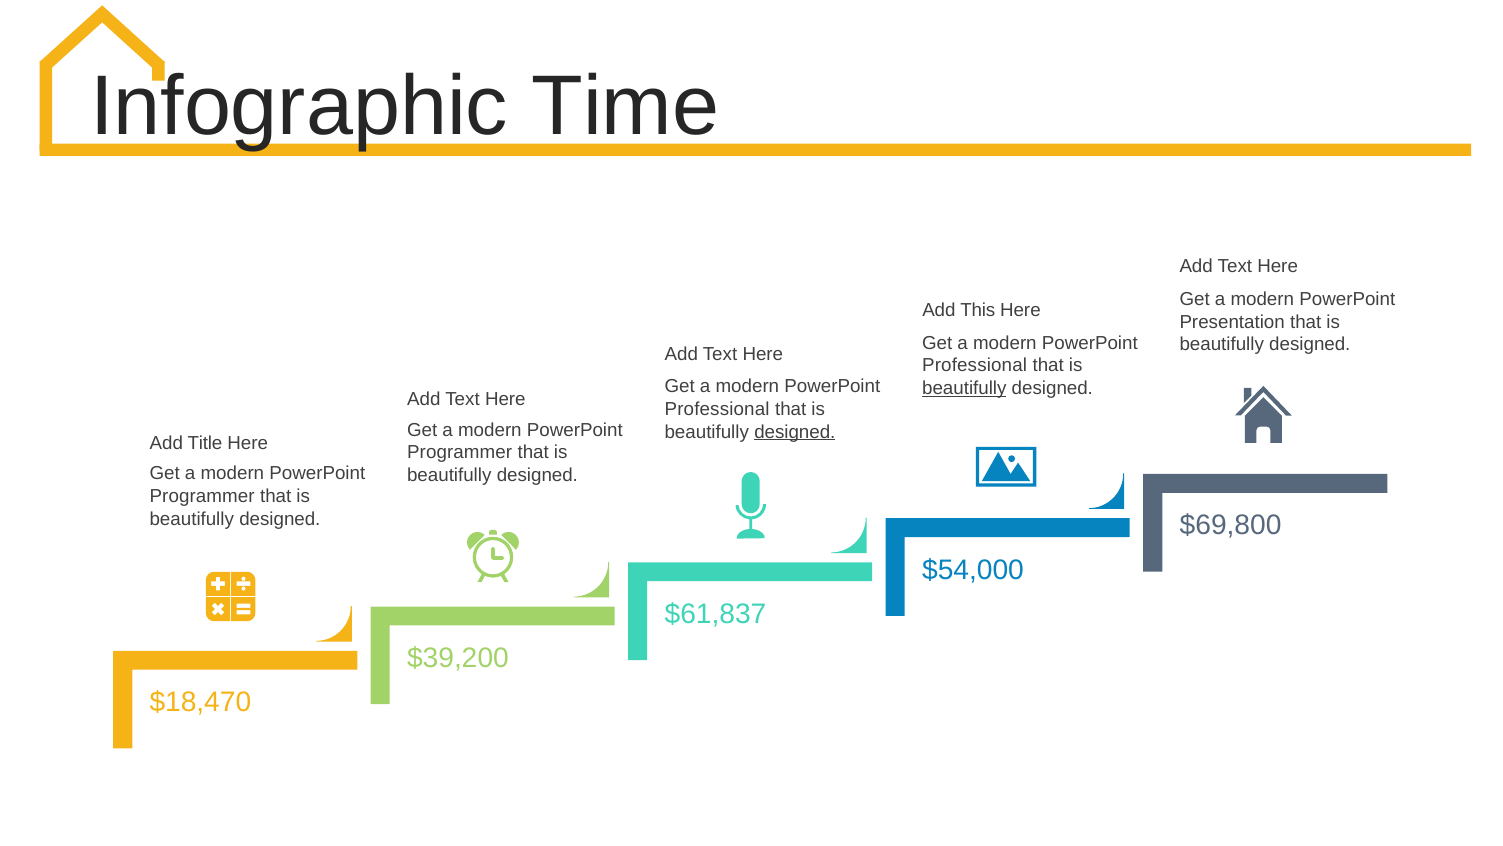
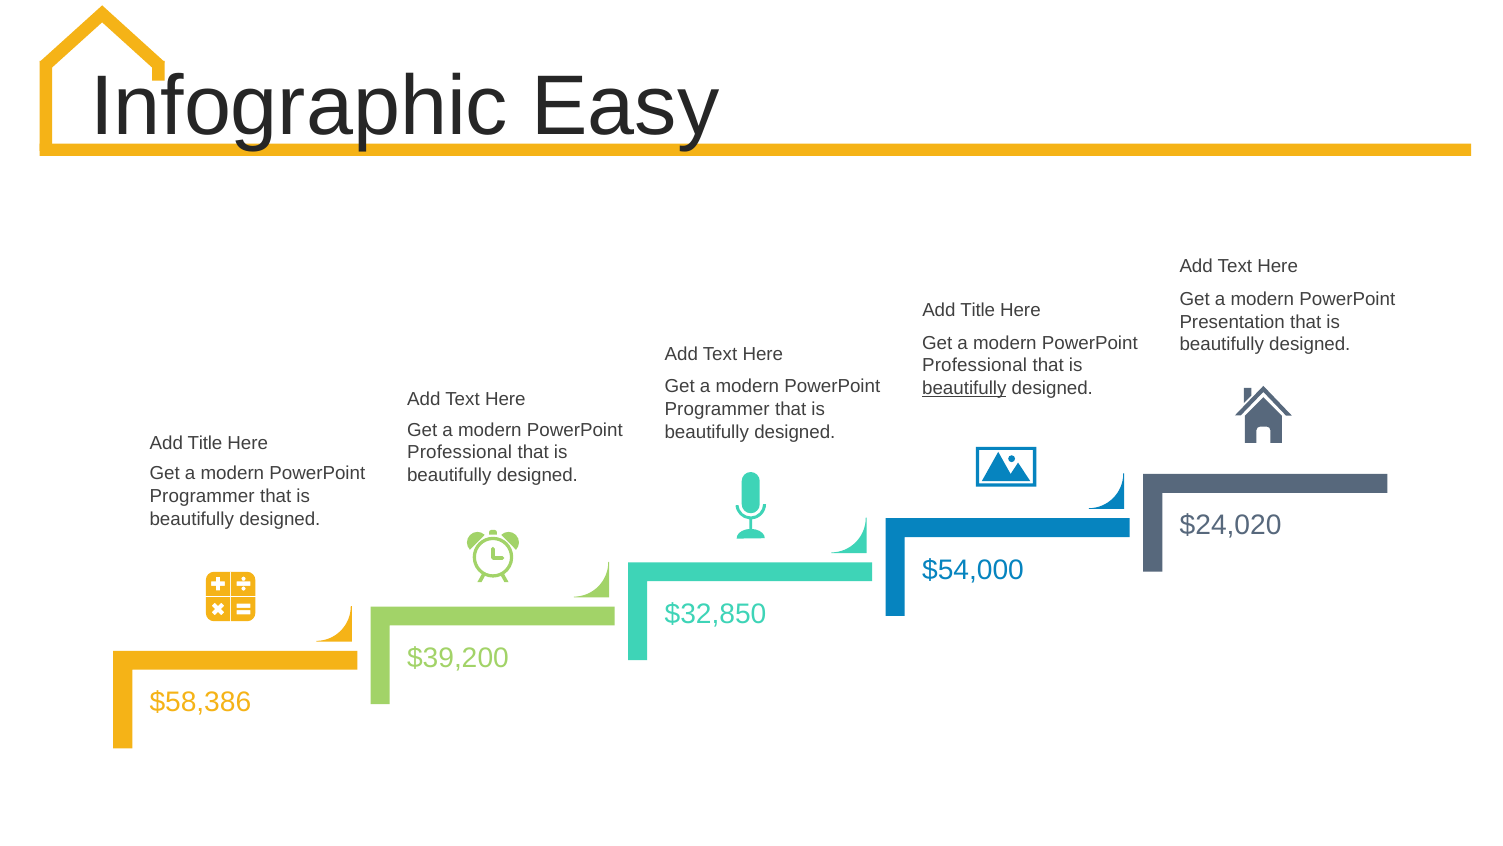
Time: Time -> Easy (625, 106)
This: This -> Title (978, 310)
Professional: Professional -> Programmer (717, 409)
designed underline: present -> none (795, 432)
Programmer: Programmer -> Professional (460, 452)
$69,800: $69,800 -> $24,020 (1231, 525)
$61,837: $61,837 -> $32,850 (715, 614)
$18,470: $18,470 -> $58,386 (200, 702)
